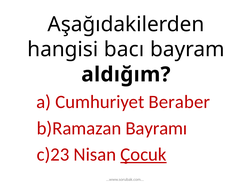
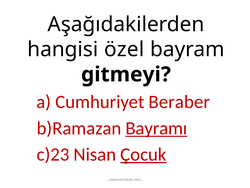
bacı: bacı -> özel (124, 49)
aldığım: aldığım -> gitmeyi (126, 74)
Bayramı underline: none -> present (156, 128)
